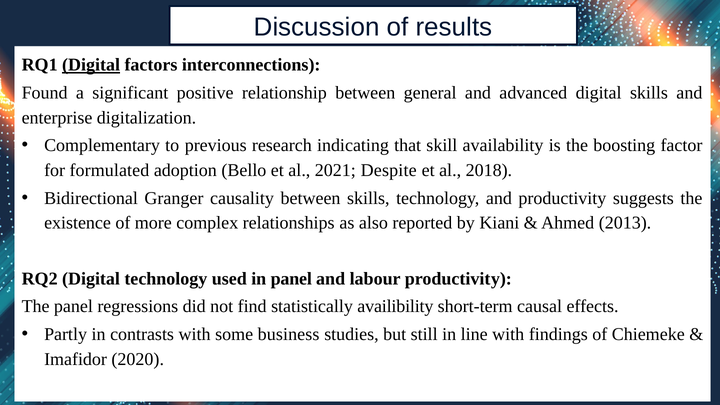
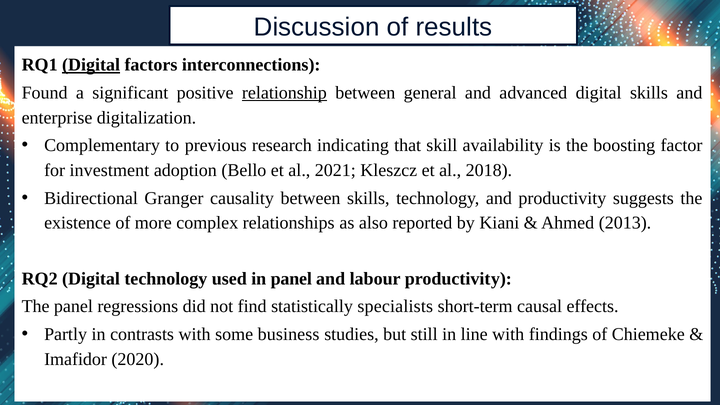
relationship underline: none -> present (284, 93)
formulated: formulated -> investment (109, 170)
Despite: Despite -> Kleszcz (389, 170)
availibility: availibility -> specialists (395, 307)
